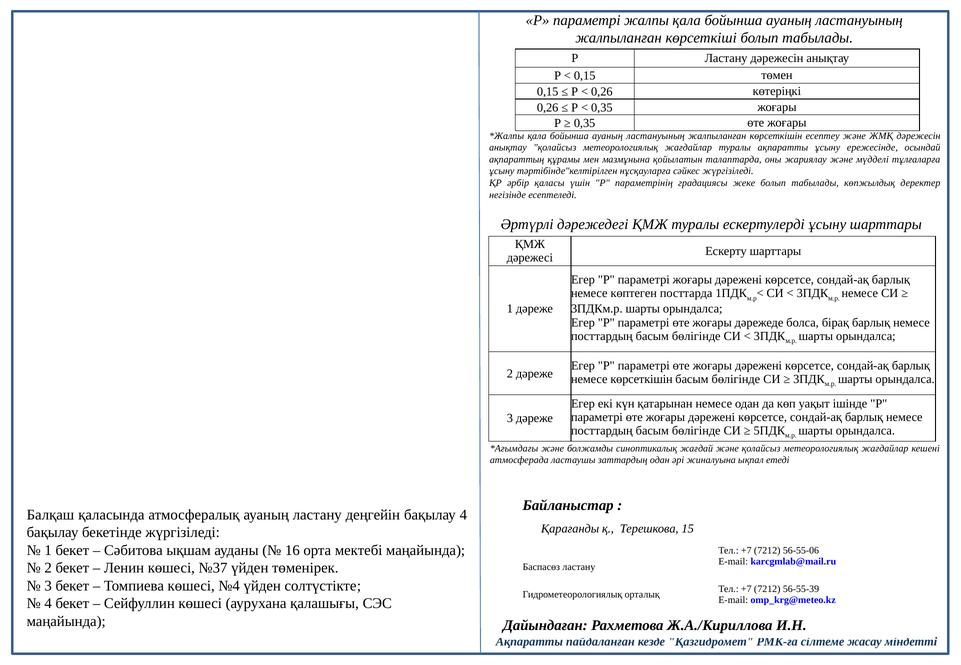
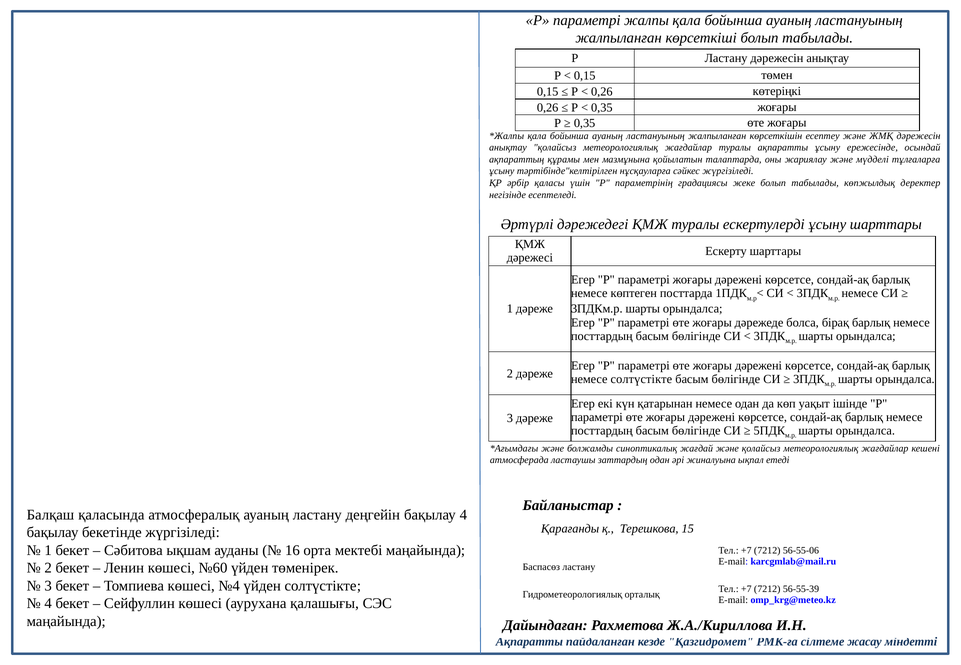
немесе көрсеткішін: көрсеткішін -> солтүстікте (641, 379)
№37: №37 -> №60 (213, 568)
